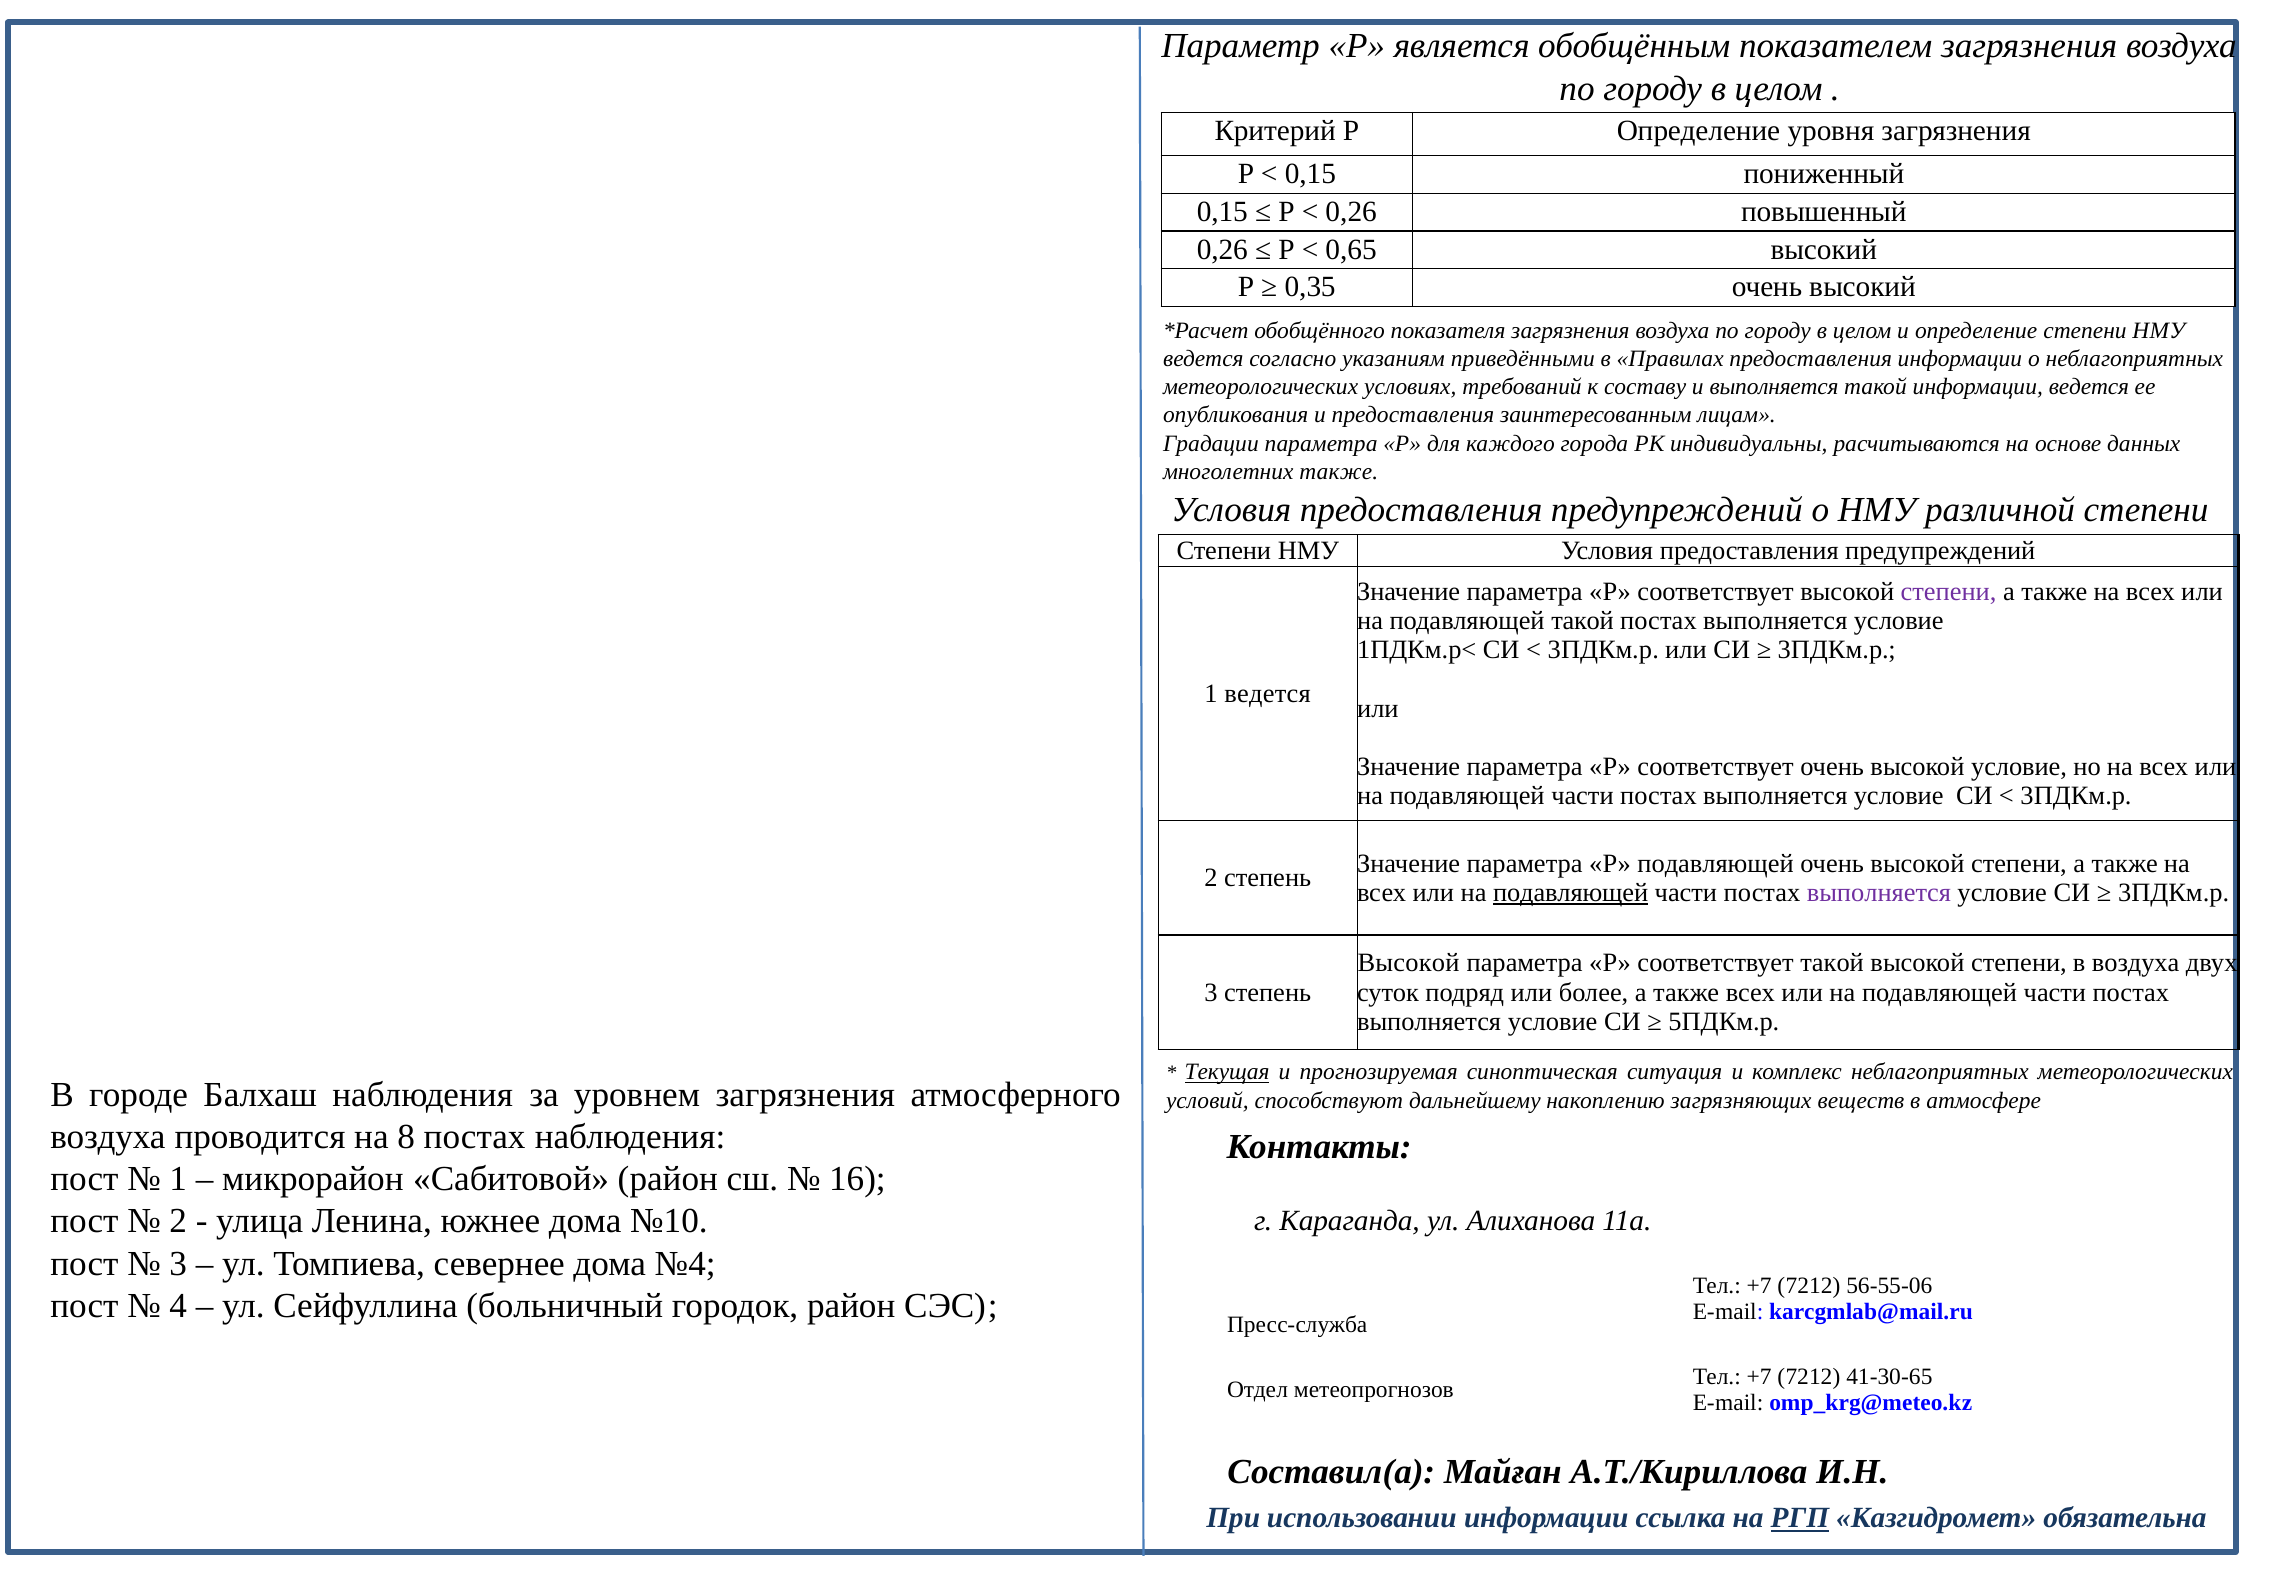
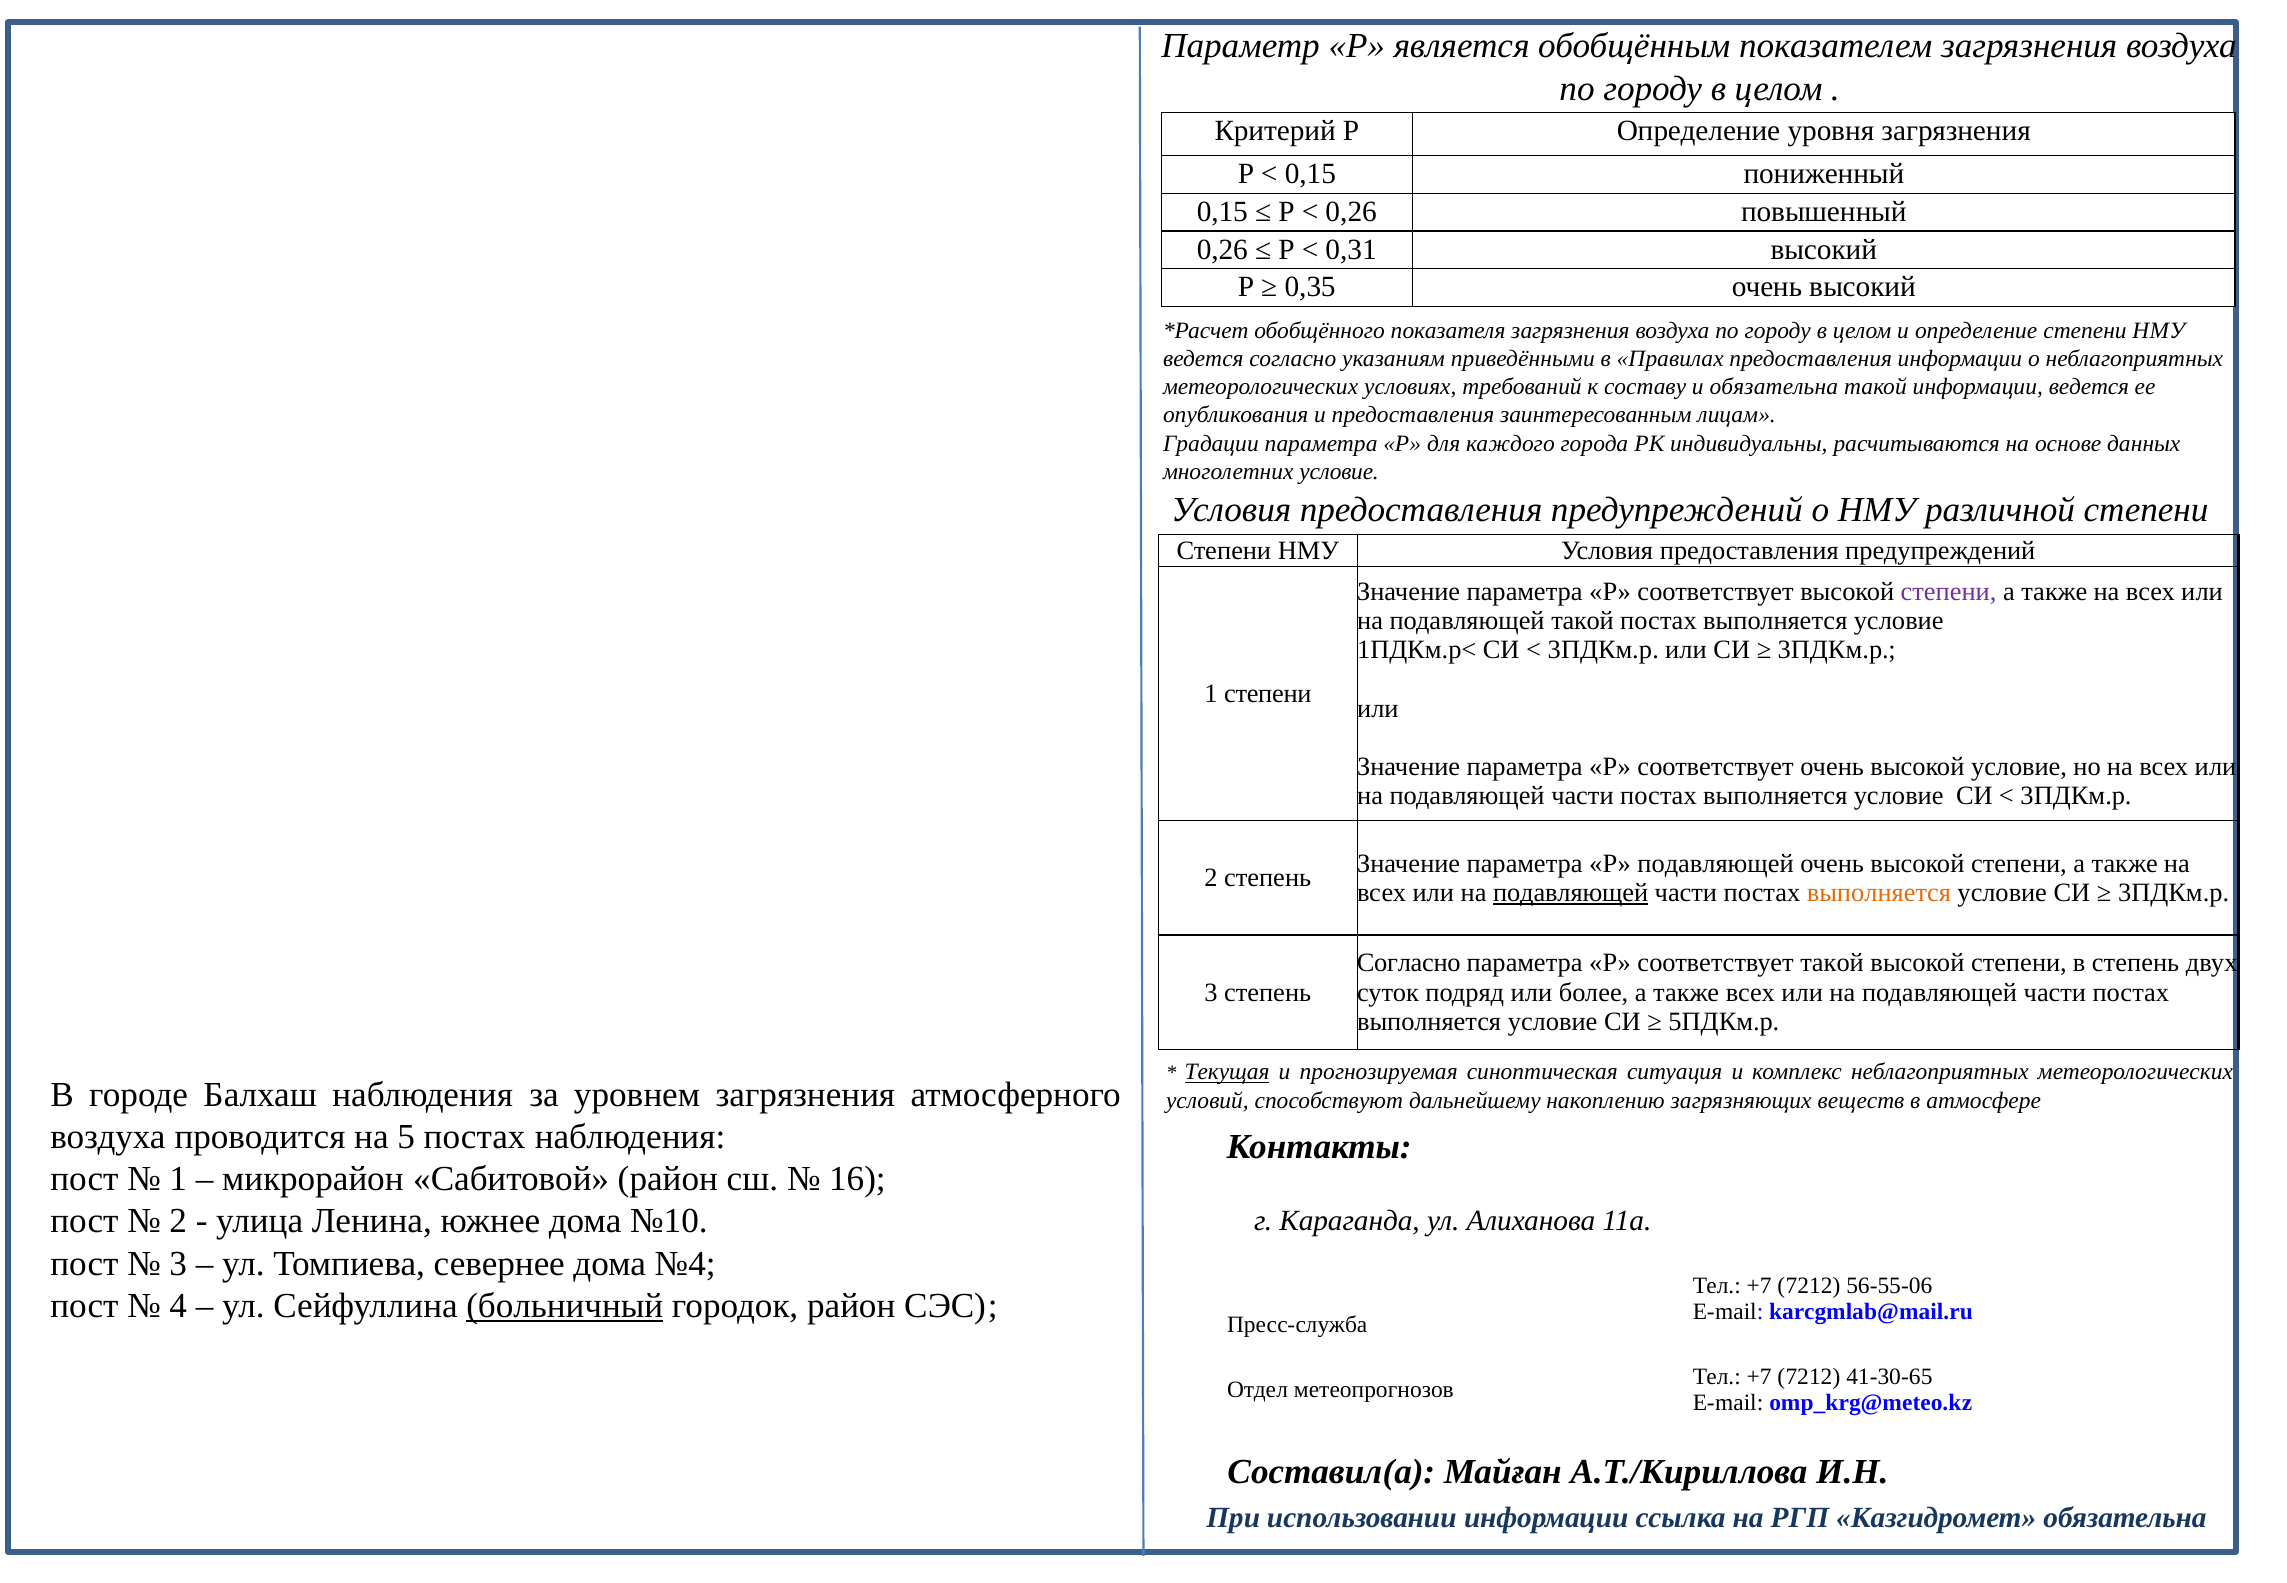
0,65: 0,65 -> 0,31 (1351, 250)
и выполняется: выполняется -> обязательна (1774, 387)
многолетних также: также -> условие (1339, 471)
1 ведется: ведется -> степени (1268, 694)
выполняется colour: purple -> orange (1879, 893)
Высокой: Высокой -> Согласно (1409, 963)
в воздуха: воздуха -> степень (2136, 963)
8: 8 -> 5 (406, 1137)
больничный underline: none -> present (565, 1306)
РГП underline: present -> none (1800, 1518)
